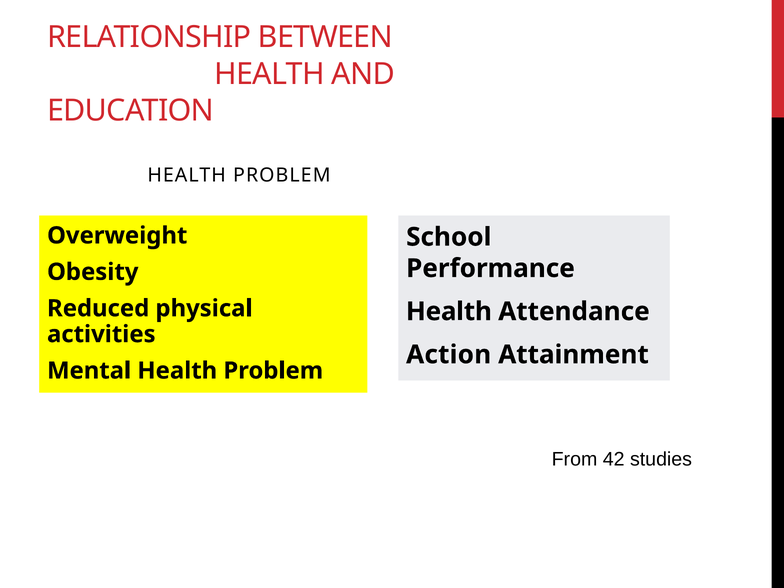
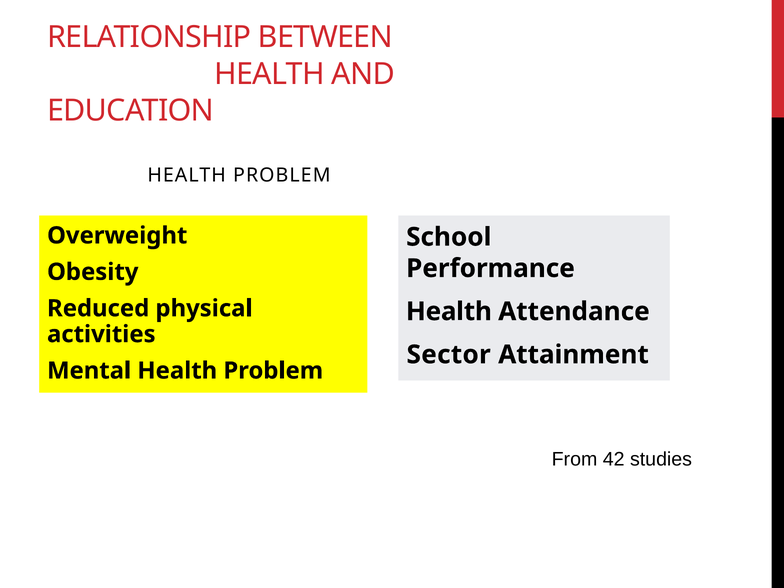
Action: Action -> Sector (449, 355)
